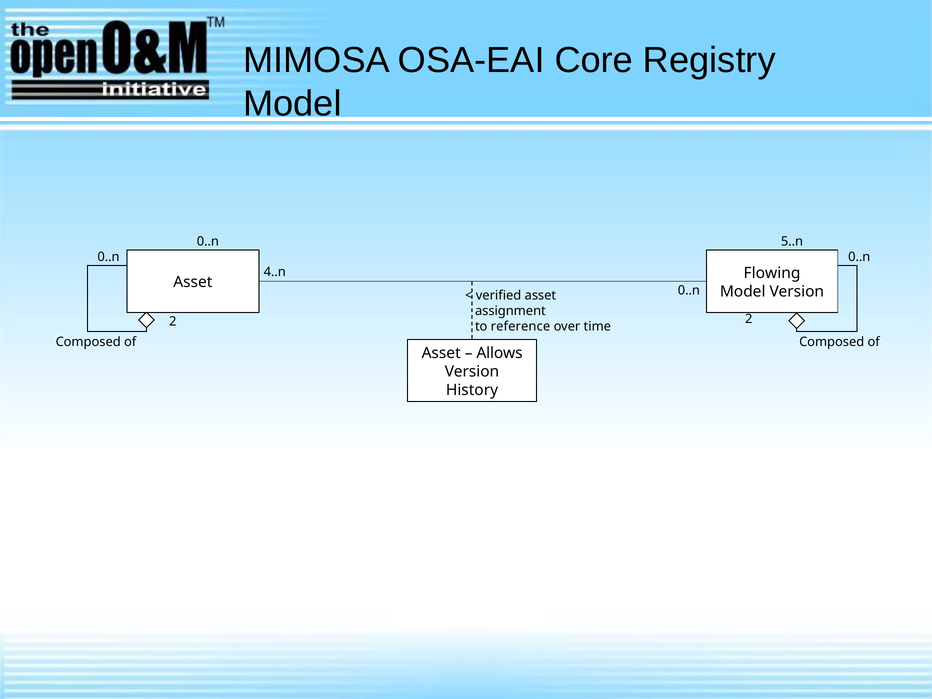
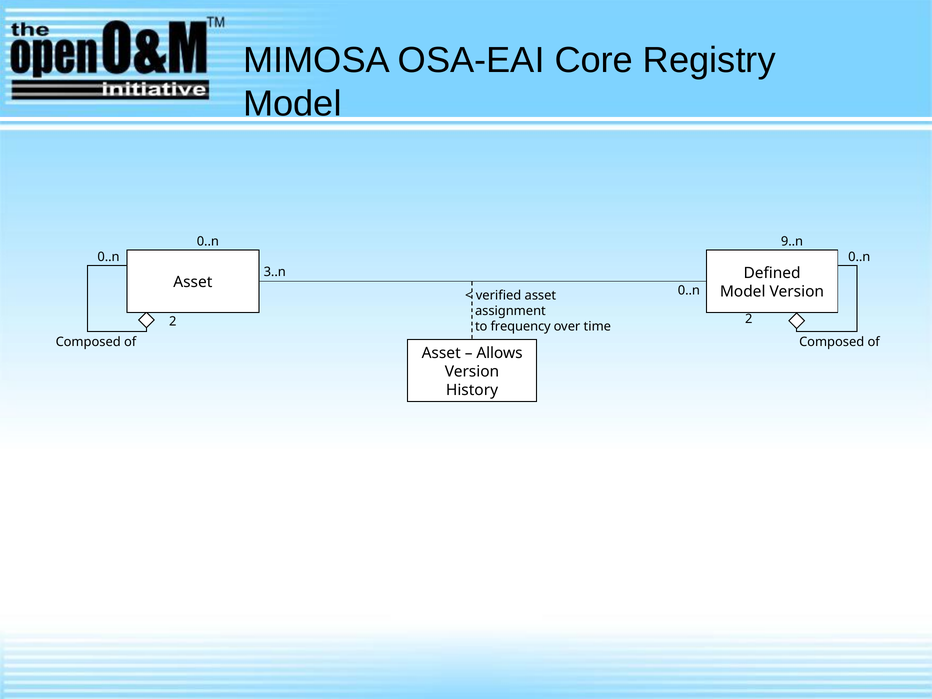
5..n: 5..n -> 9..n (792, 241)
4..n: 4..n -> 3..n (275, 272)
Flowing: Flowing -> Defined (772, 273)
reference: reference -> frequency (521, 327)
